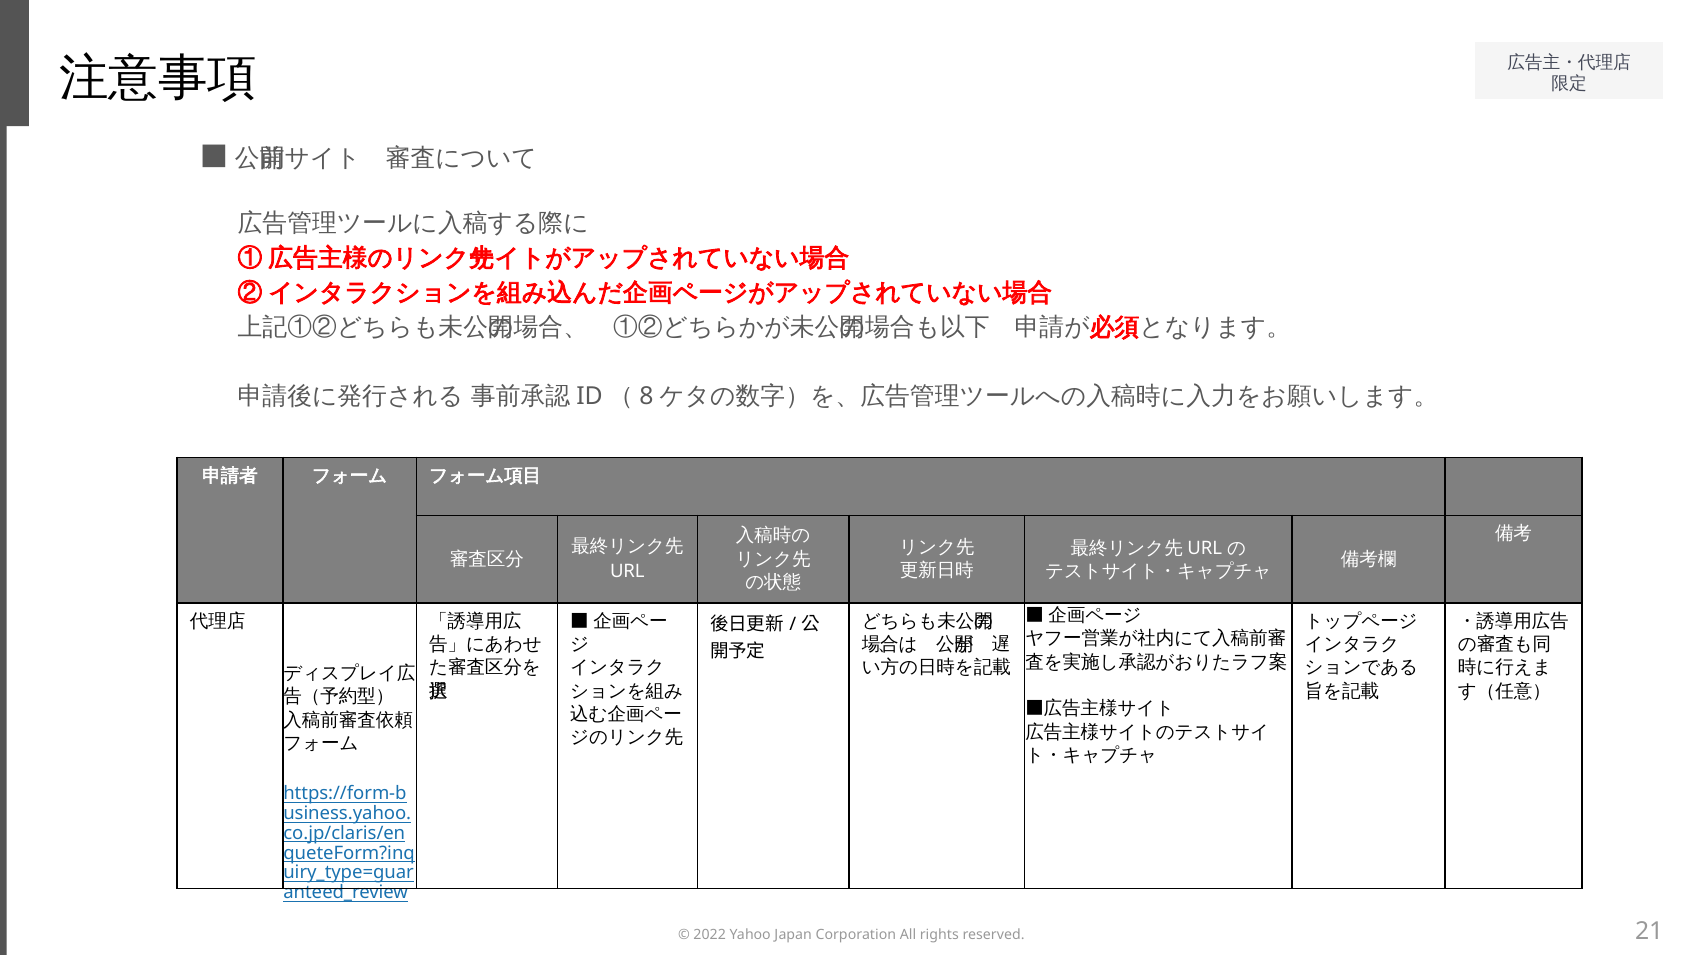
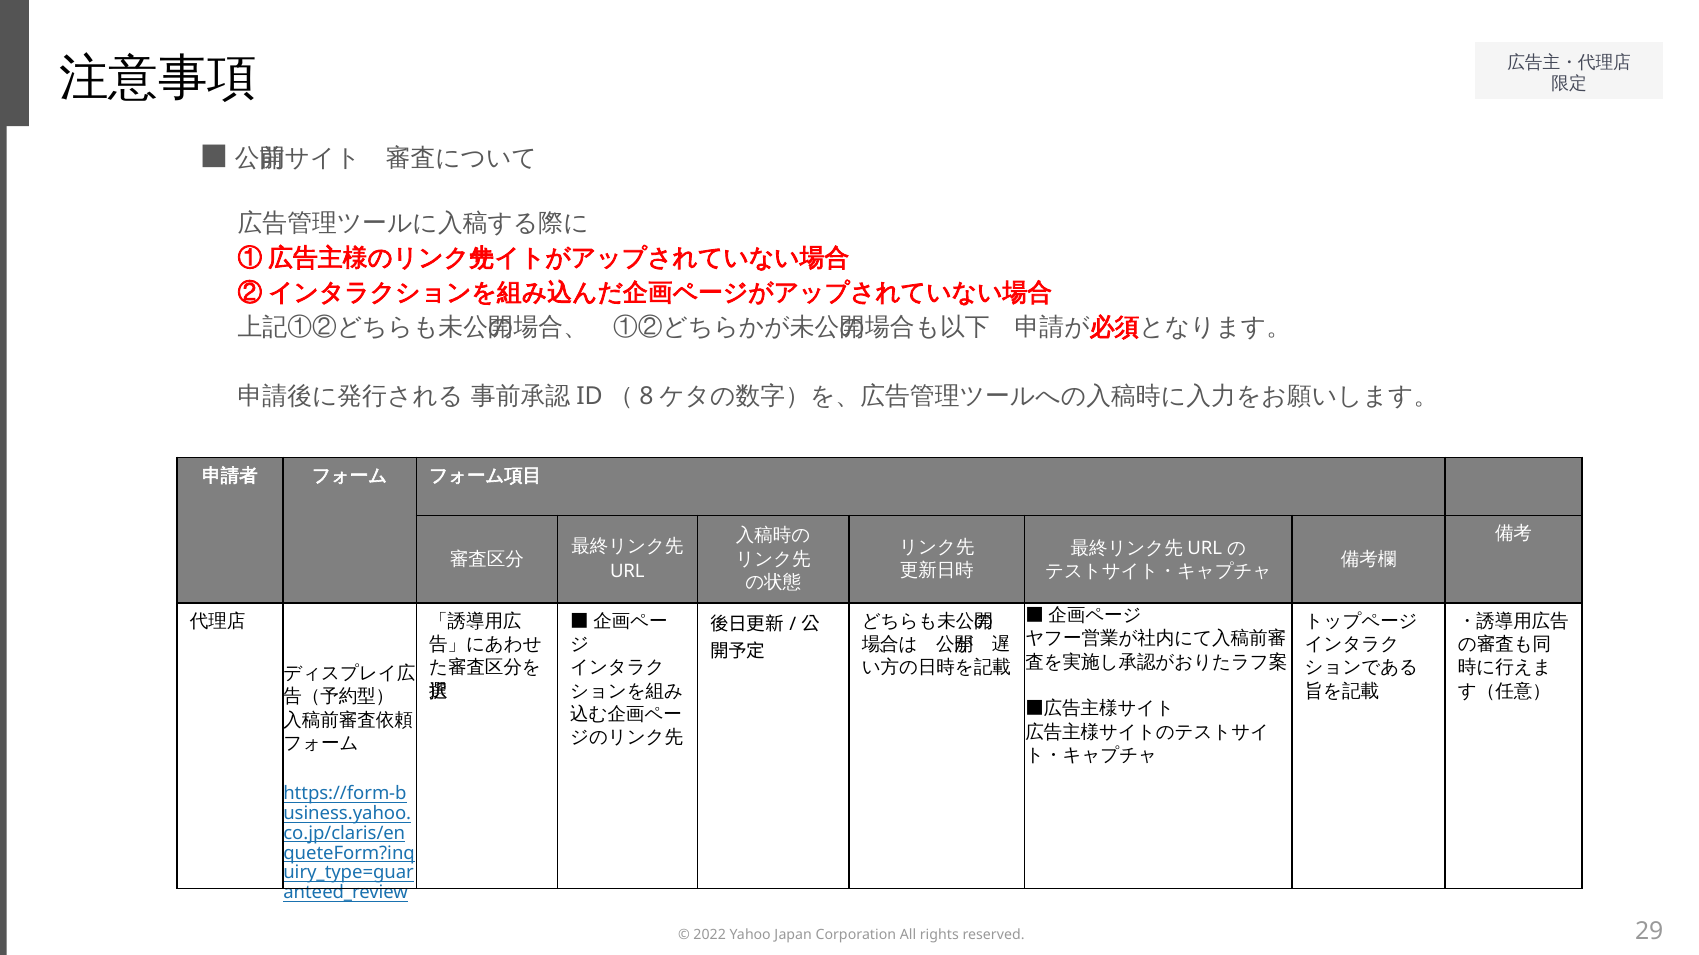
21: 21 -> 29 (1649, 932)
